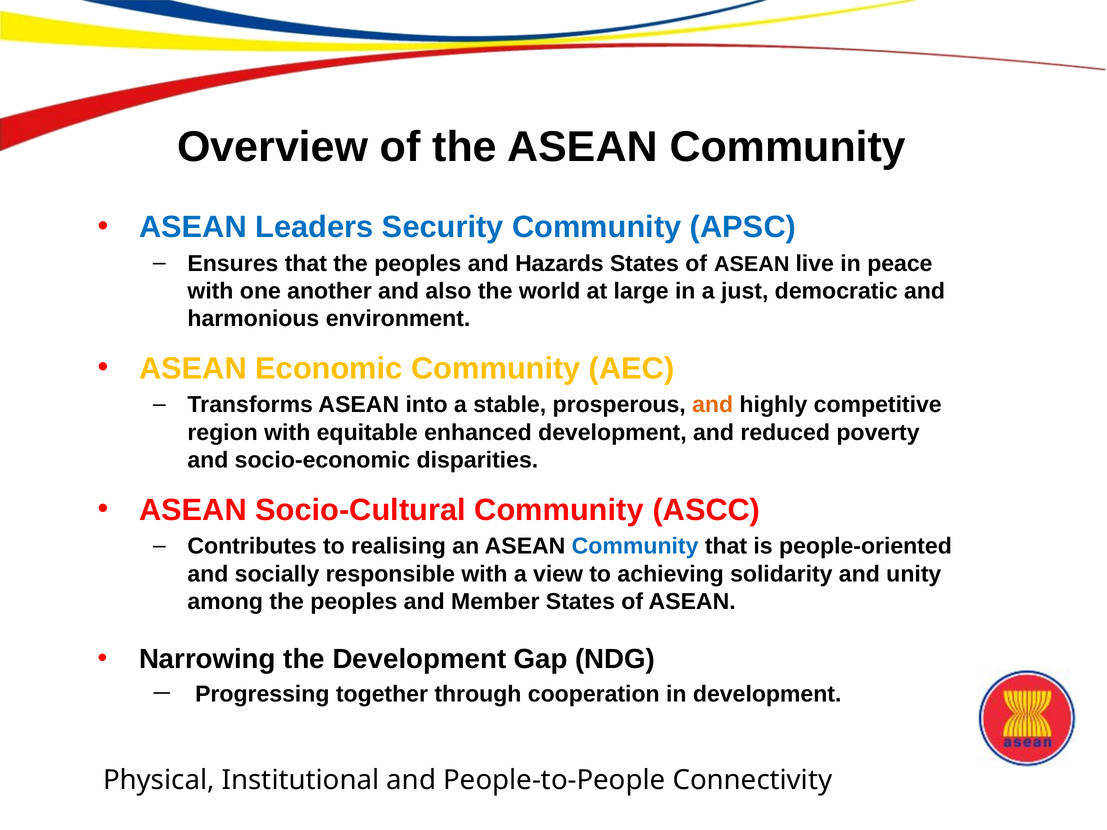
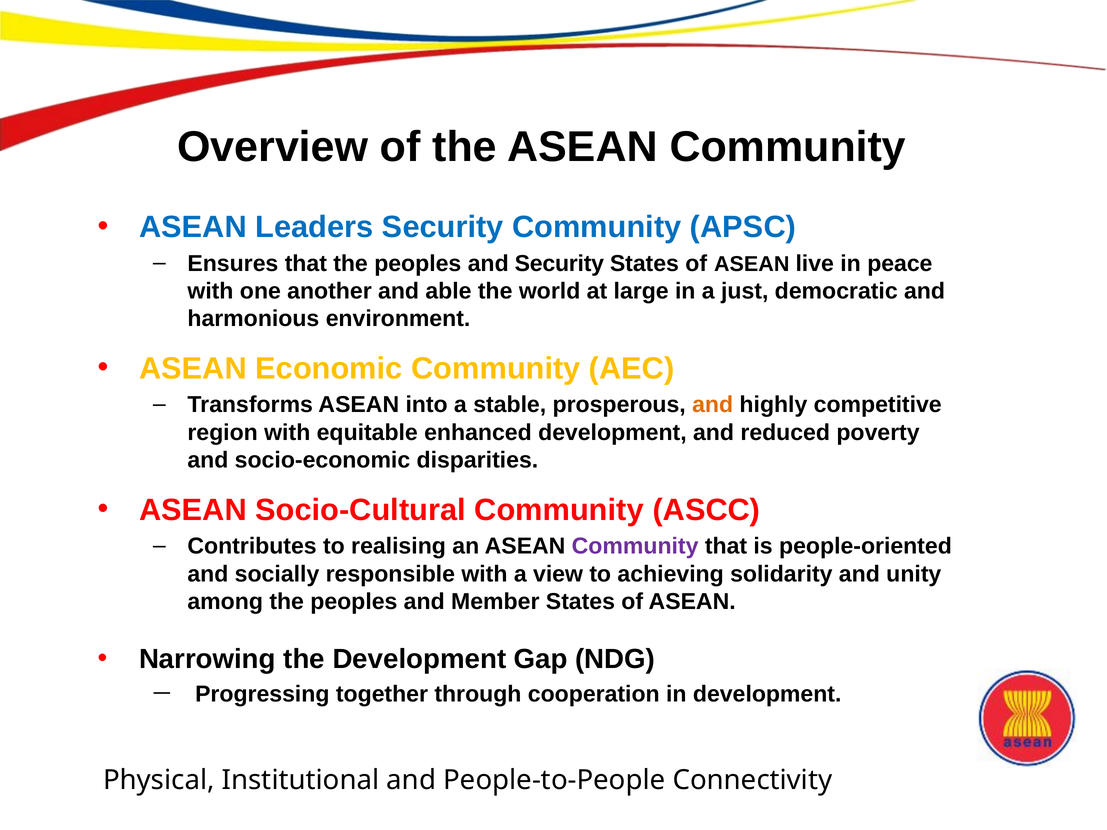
and Hazards: Hazards -> Security (559, 264)
also: also -> able (448, 291)
Community colour: blue -> purple (635, 546)
